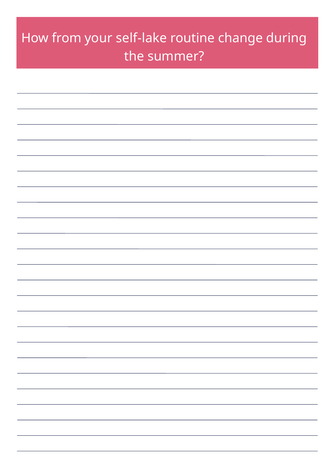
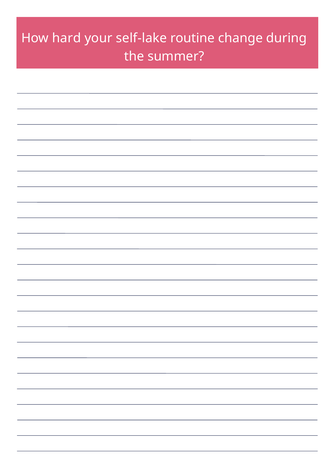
from: from -> hard (67, 38)
